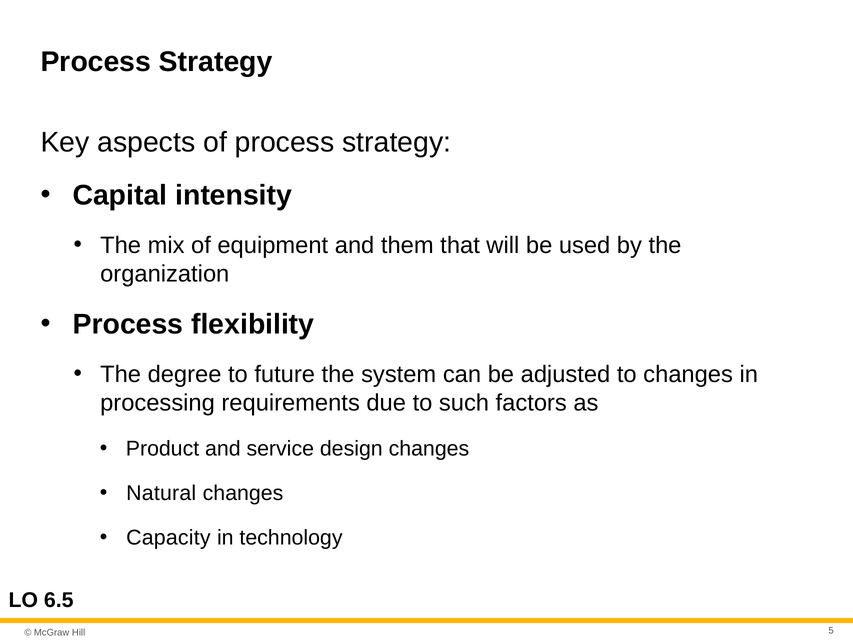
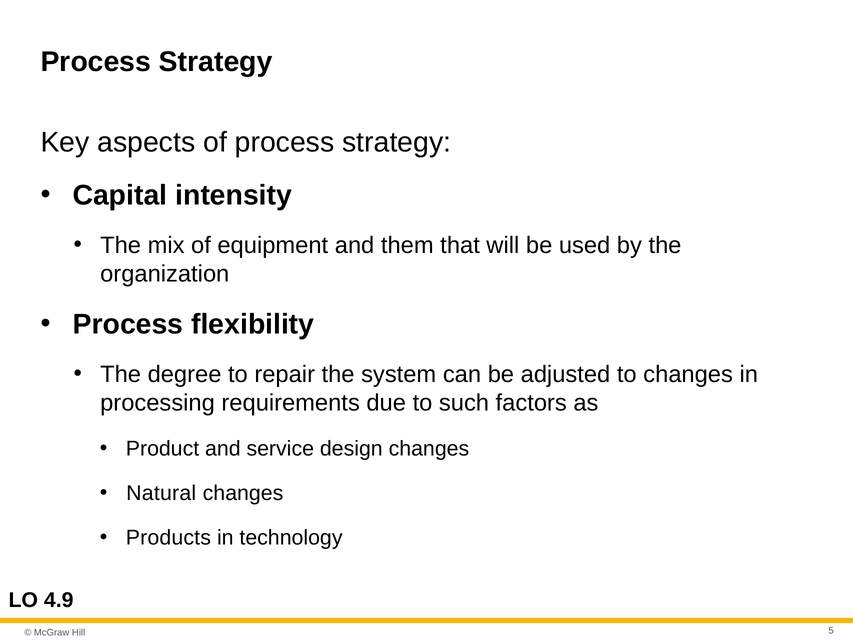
future: future -> repair (285, 374)
Capacity: Capacity -> Products (168, 538)
6.5: 6.5 -> 4.9 (59, 600)
